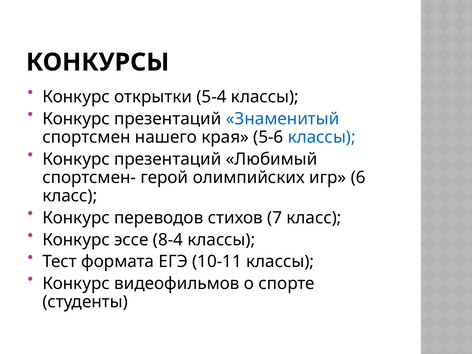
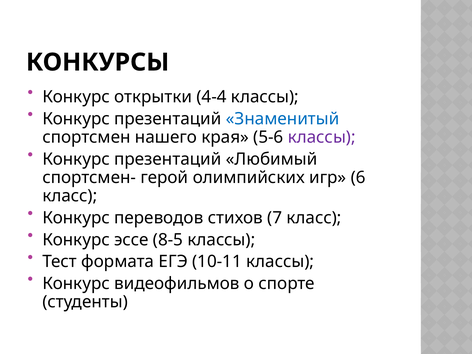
5-4: 5-4 -> 4-4 (212, 97)
классы colour: blue -> purple (322, 137)
8-4: 8-4 -> 8-5 (168, 240)
